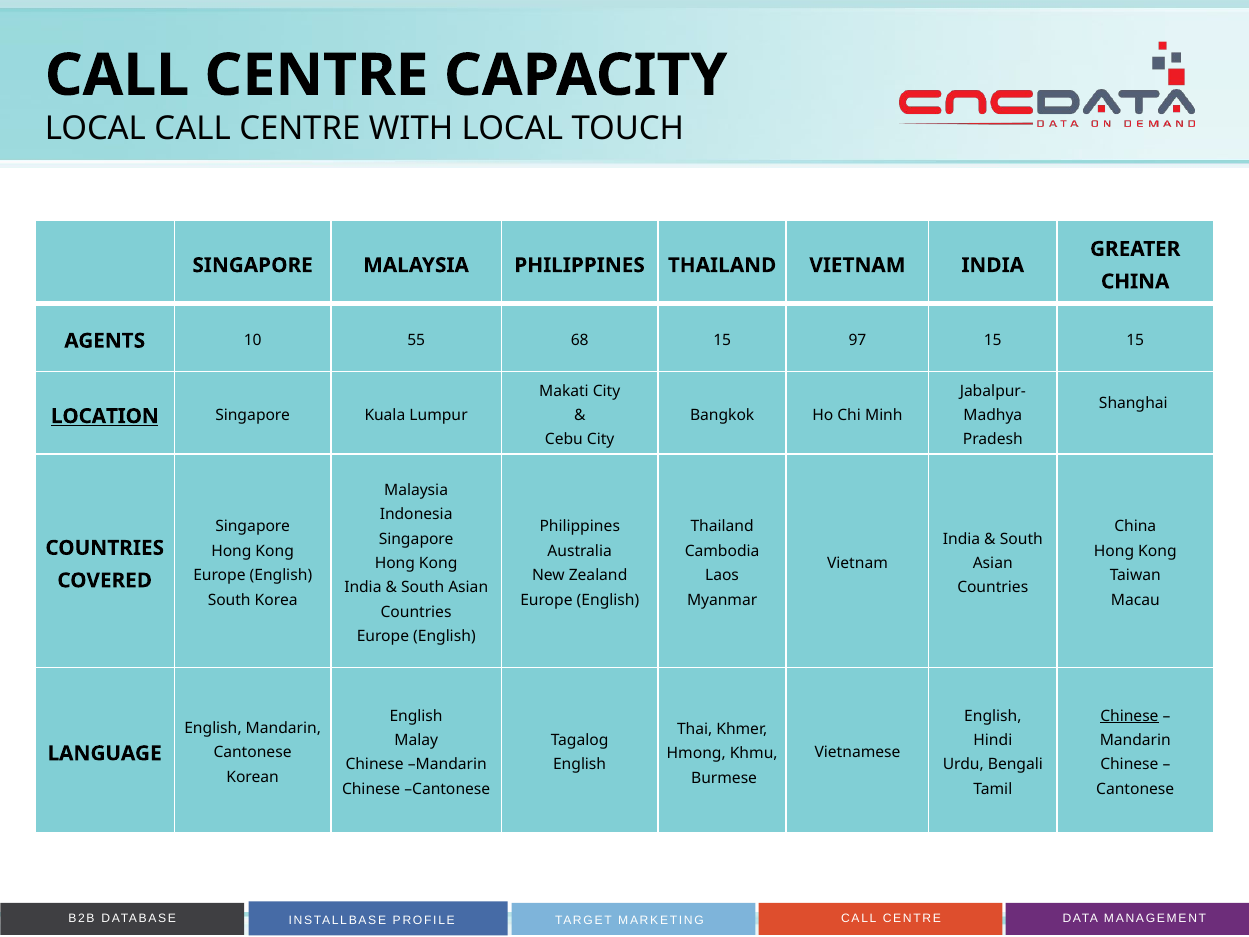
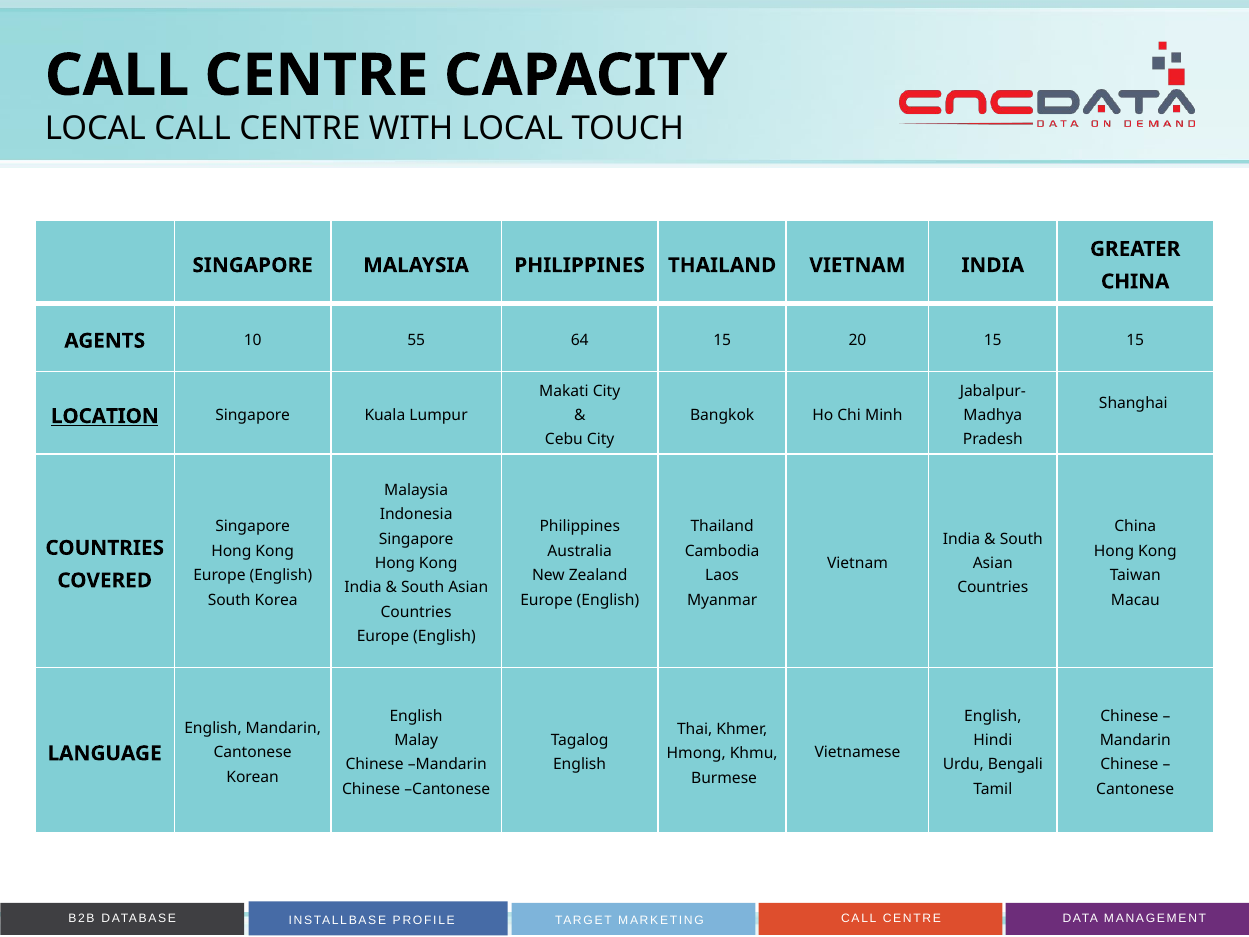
68: 68 -> 64 (580, 340)
97: 97 -> 20 (857, 340)
Chinese underline: present -> none (1129, 716)
